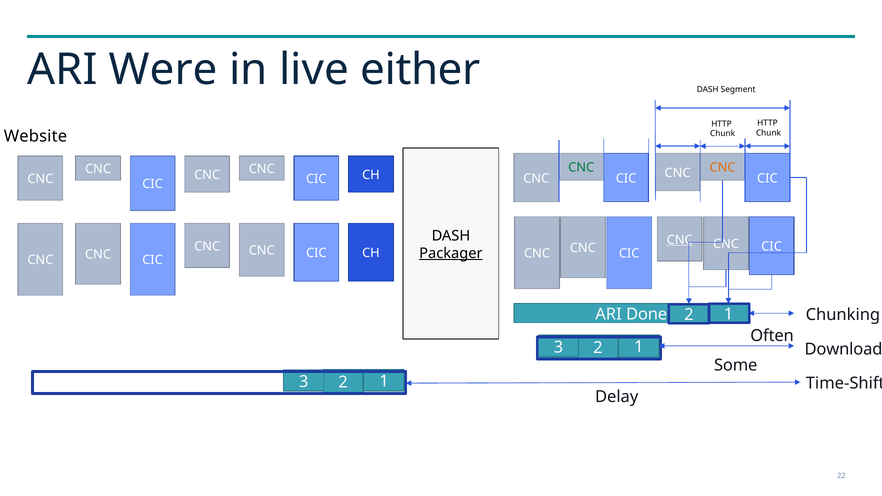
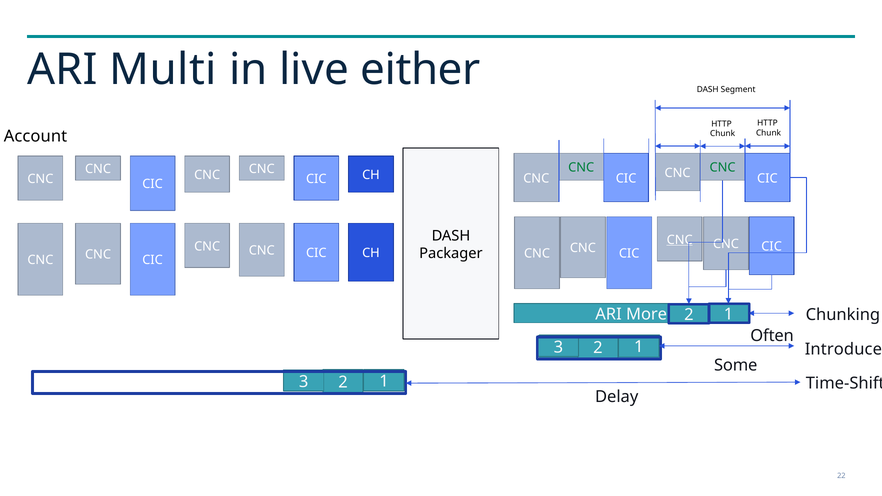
Were: Were -> Multi (163, 70)
Website: Website -> Account (35, 136)
CNC colour: orange -> green (723, 168)
Packager underline: present -> none (451, 253)
Done: Done -> More (647, 314)
Download: Download -> Introduce (843, 350)
